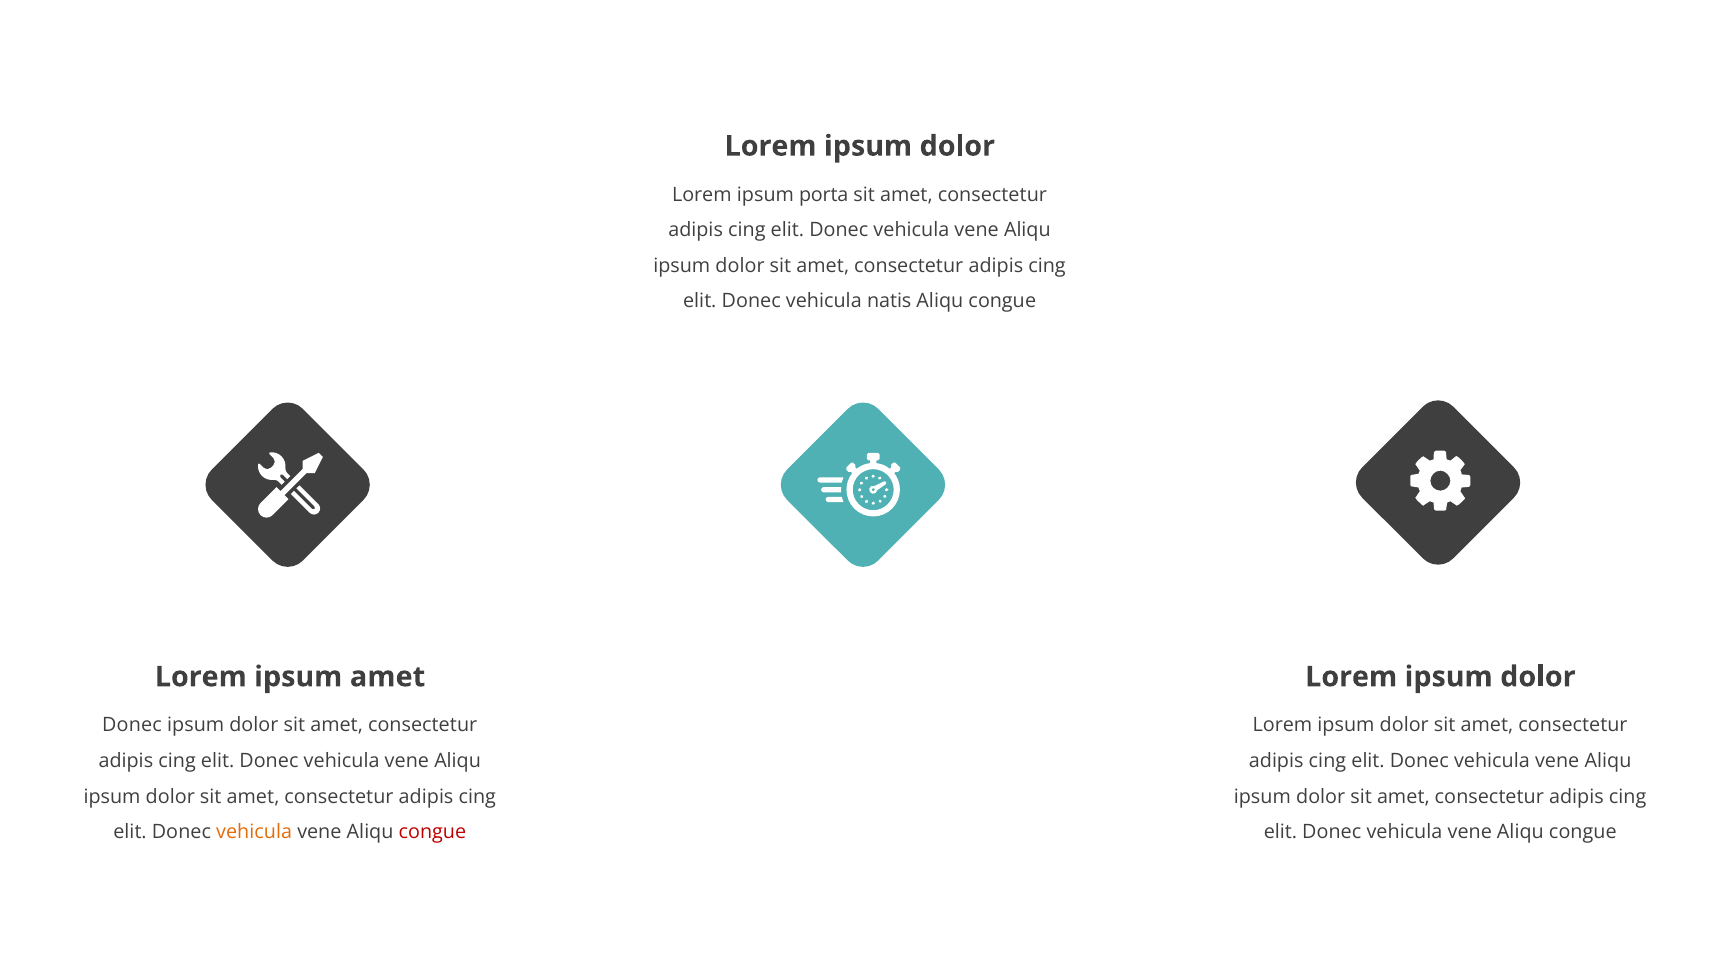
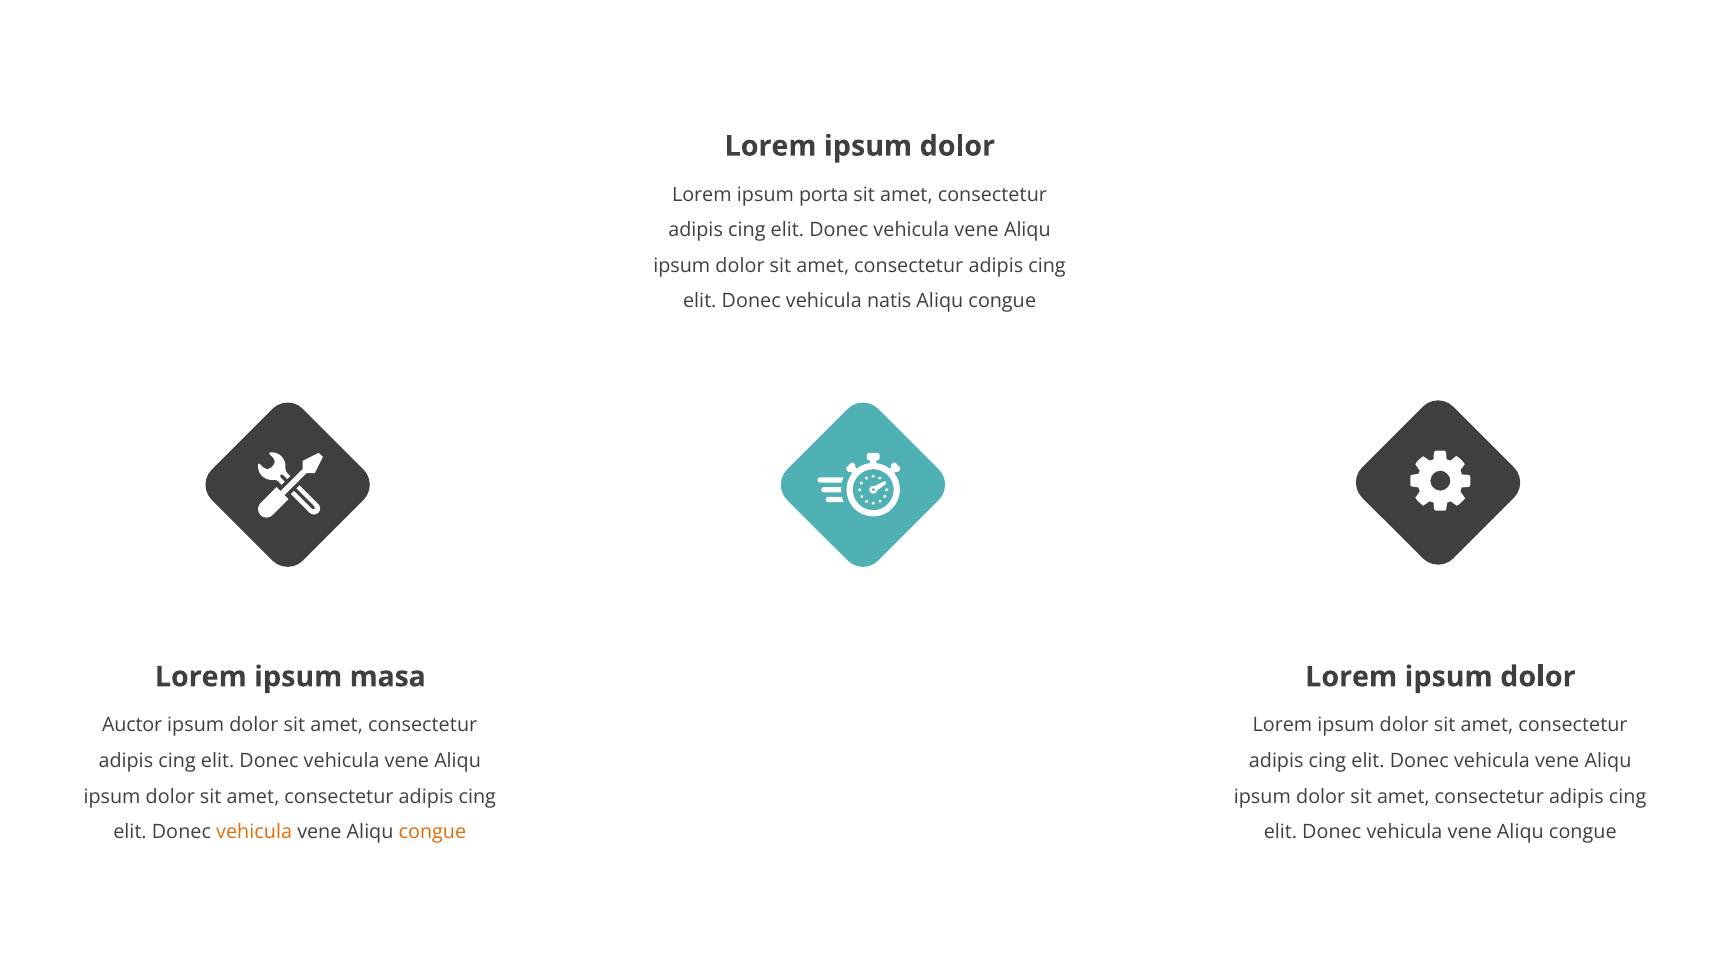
ipsum amet: amet -> masa (388, 677)
Donec: Donec -> Auctor (132, 725)
congue colour: red -> orange (432, 832)
